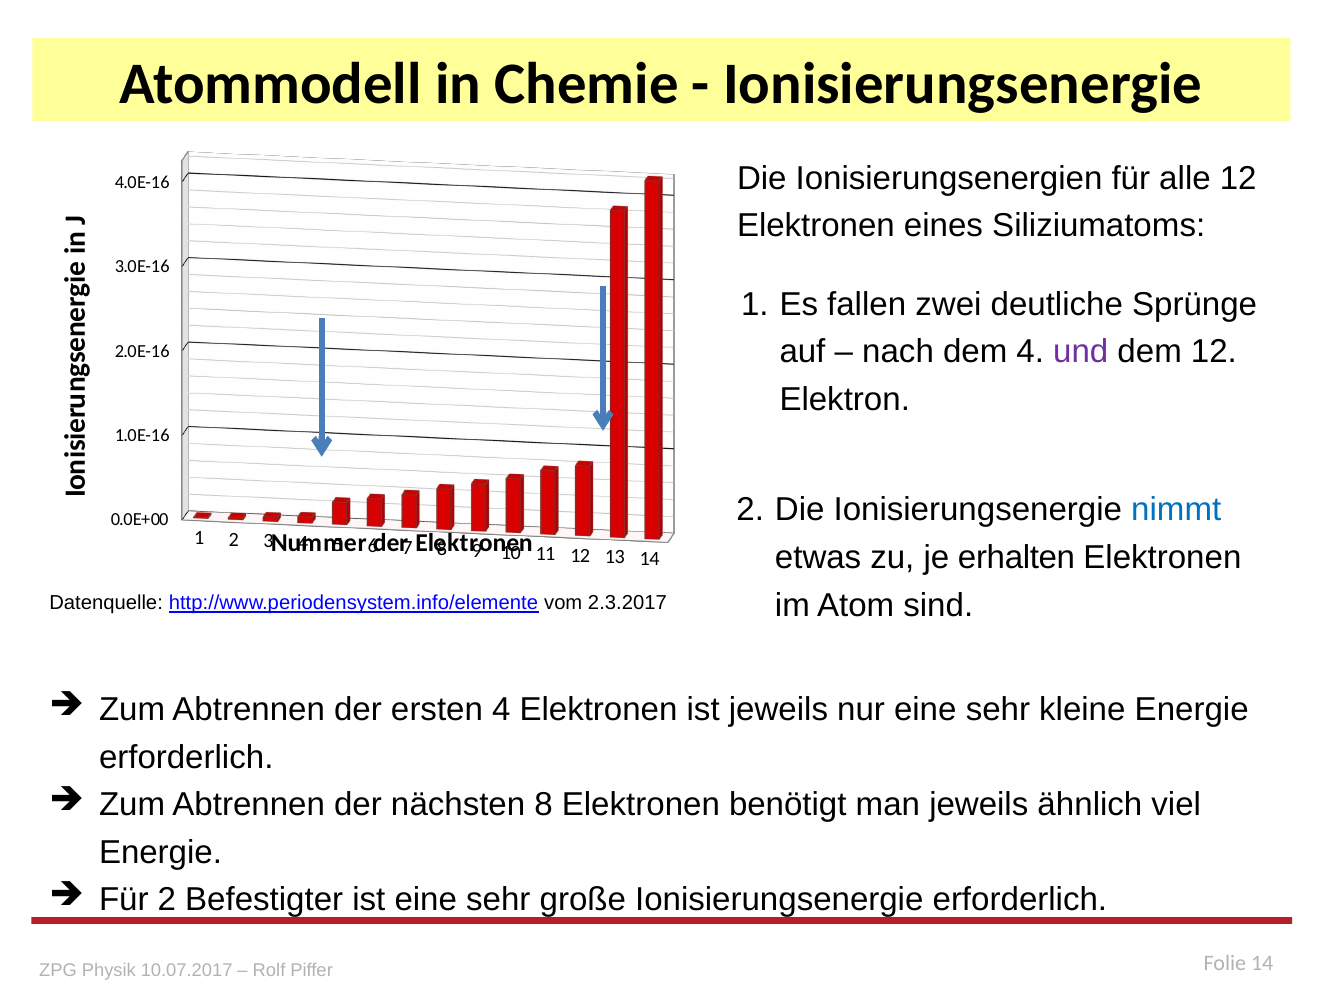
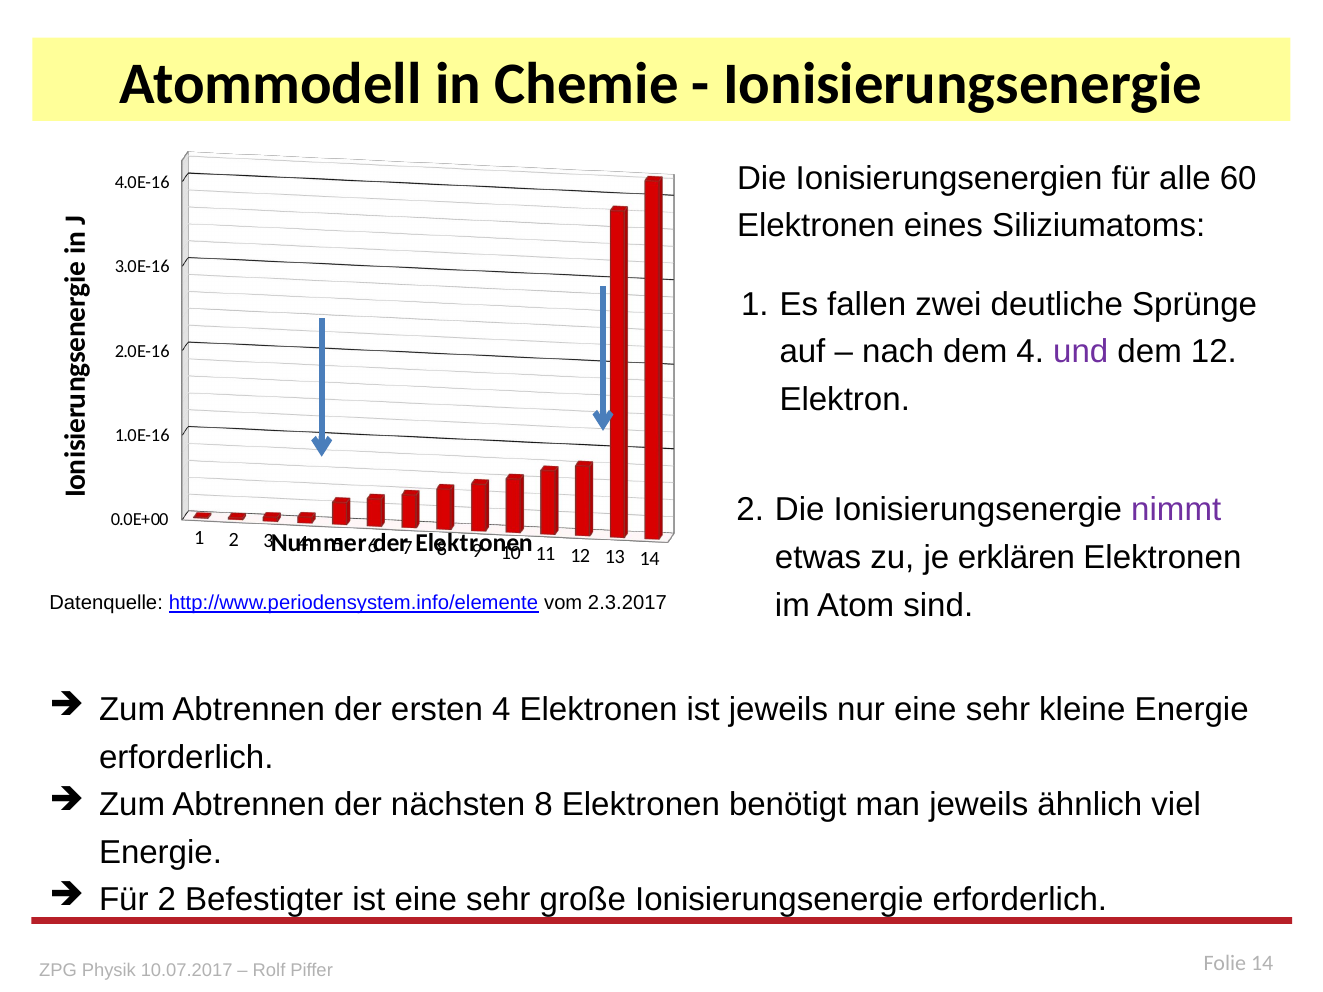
alle 12: 12 -> 60 (1238, 178)
nimmt colour: blue -> purple (1176, 510)
erhalten: erhalten -> erklären (1017, 558)
